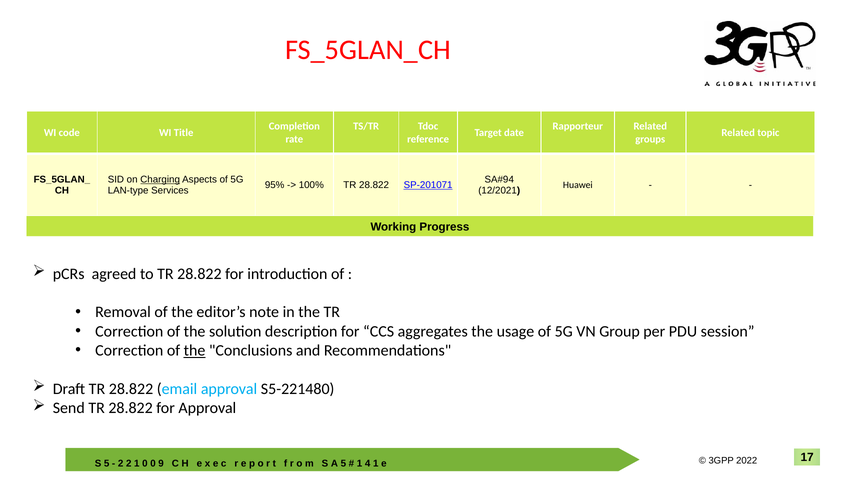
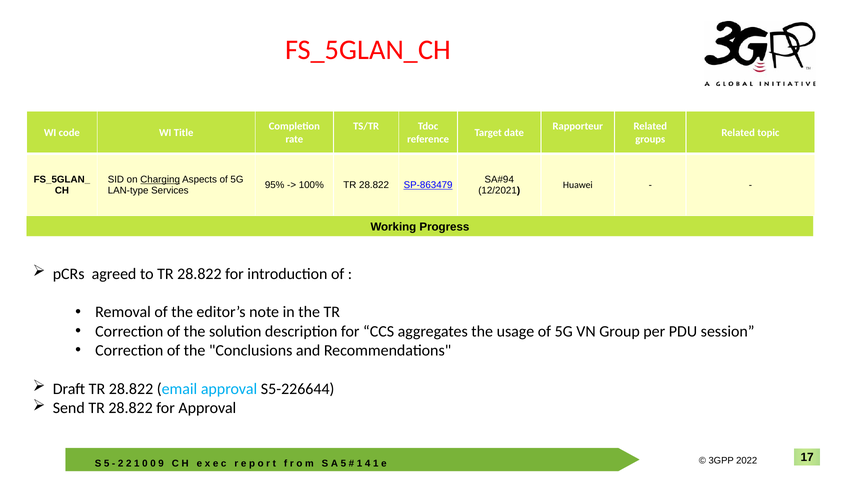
SP-201071: SP-201071 -> SP-863479 (428, 185)
the underline: present -> none (195, 350)
S5-221480: S5-221480 -> S5-226644 (298, 389)
